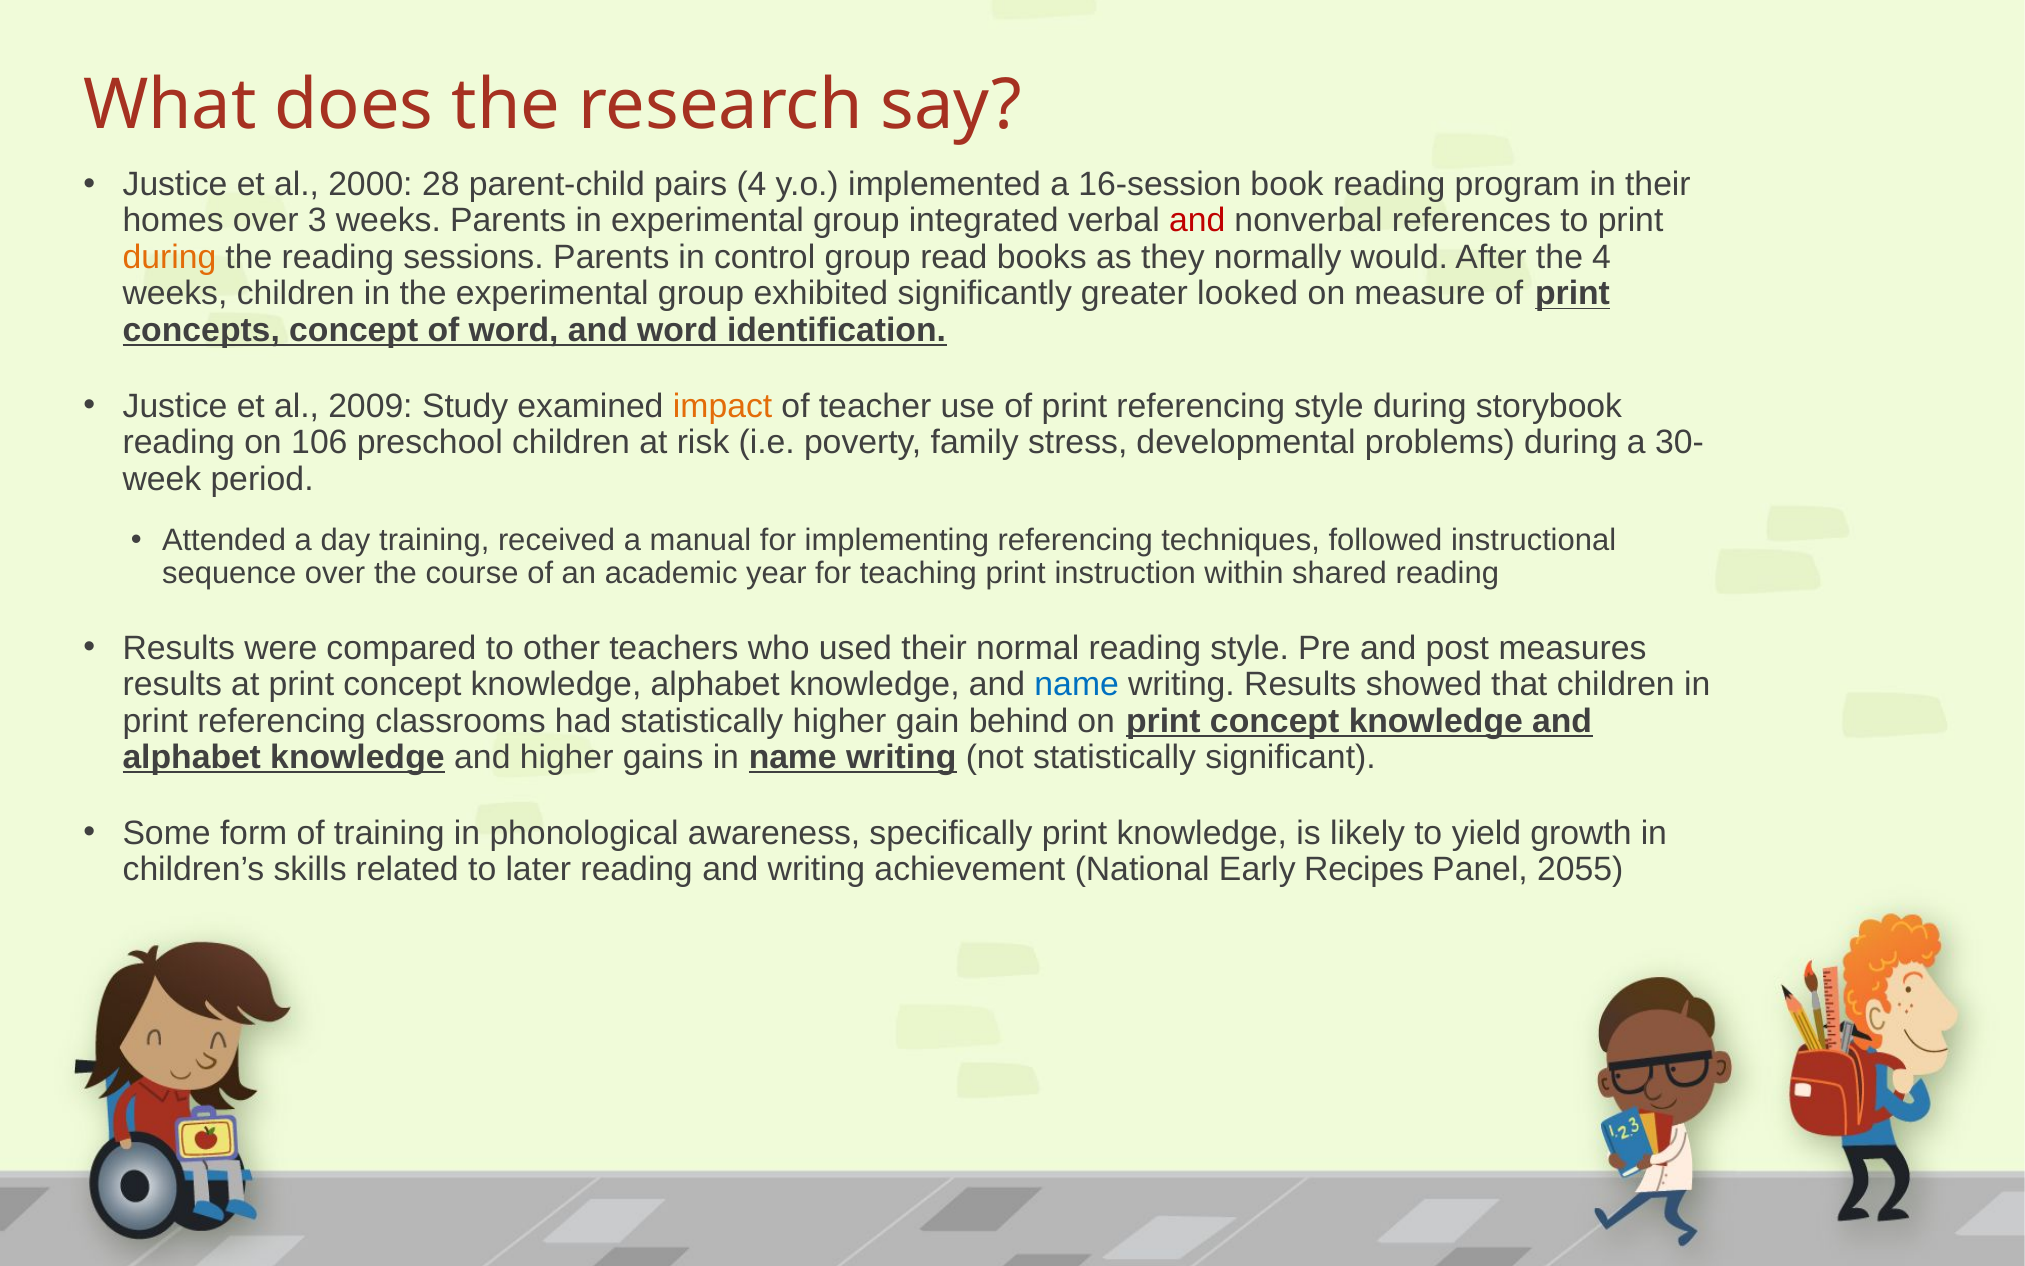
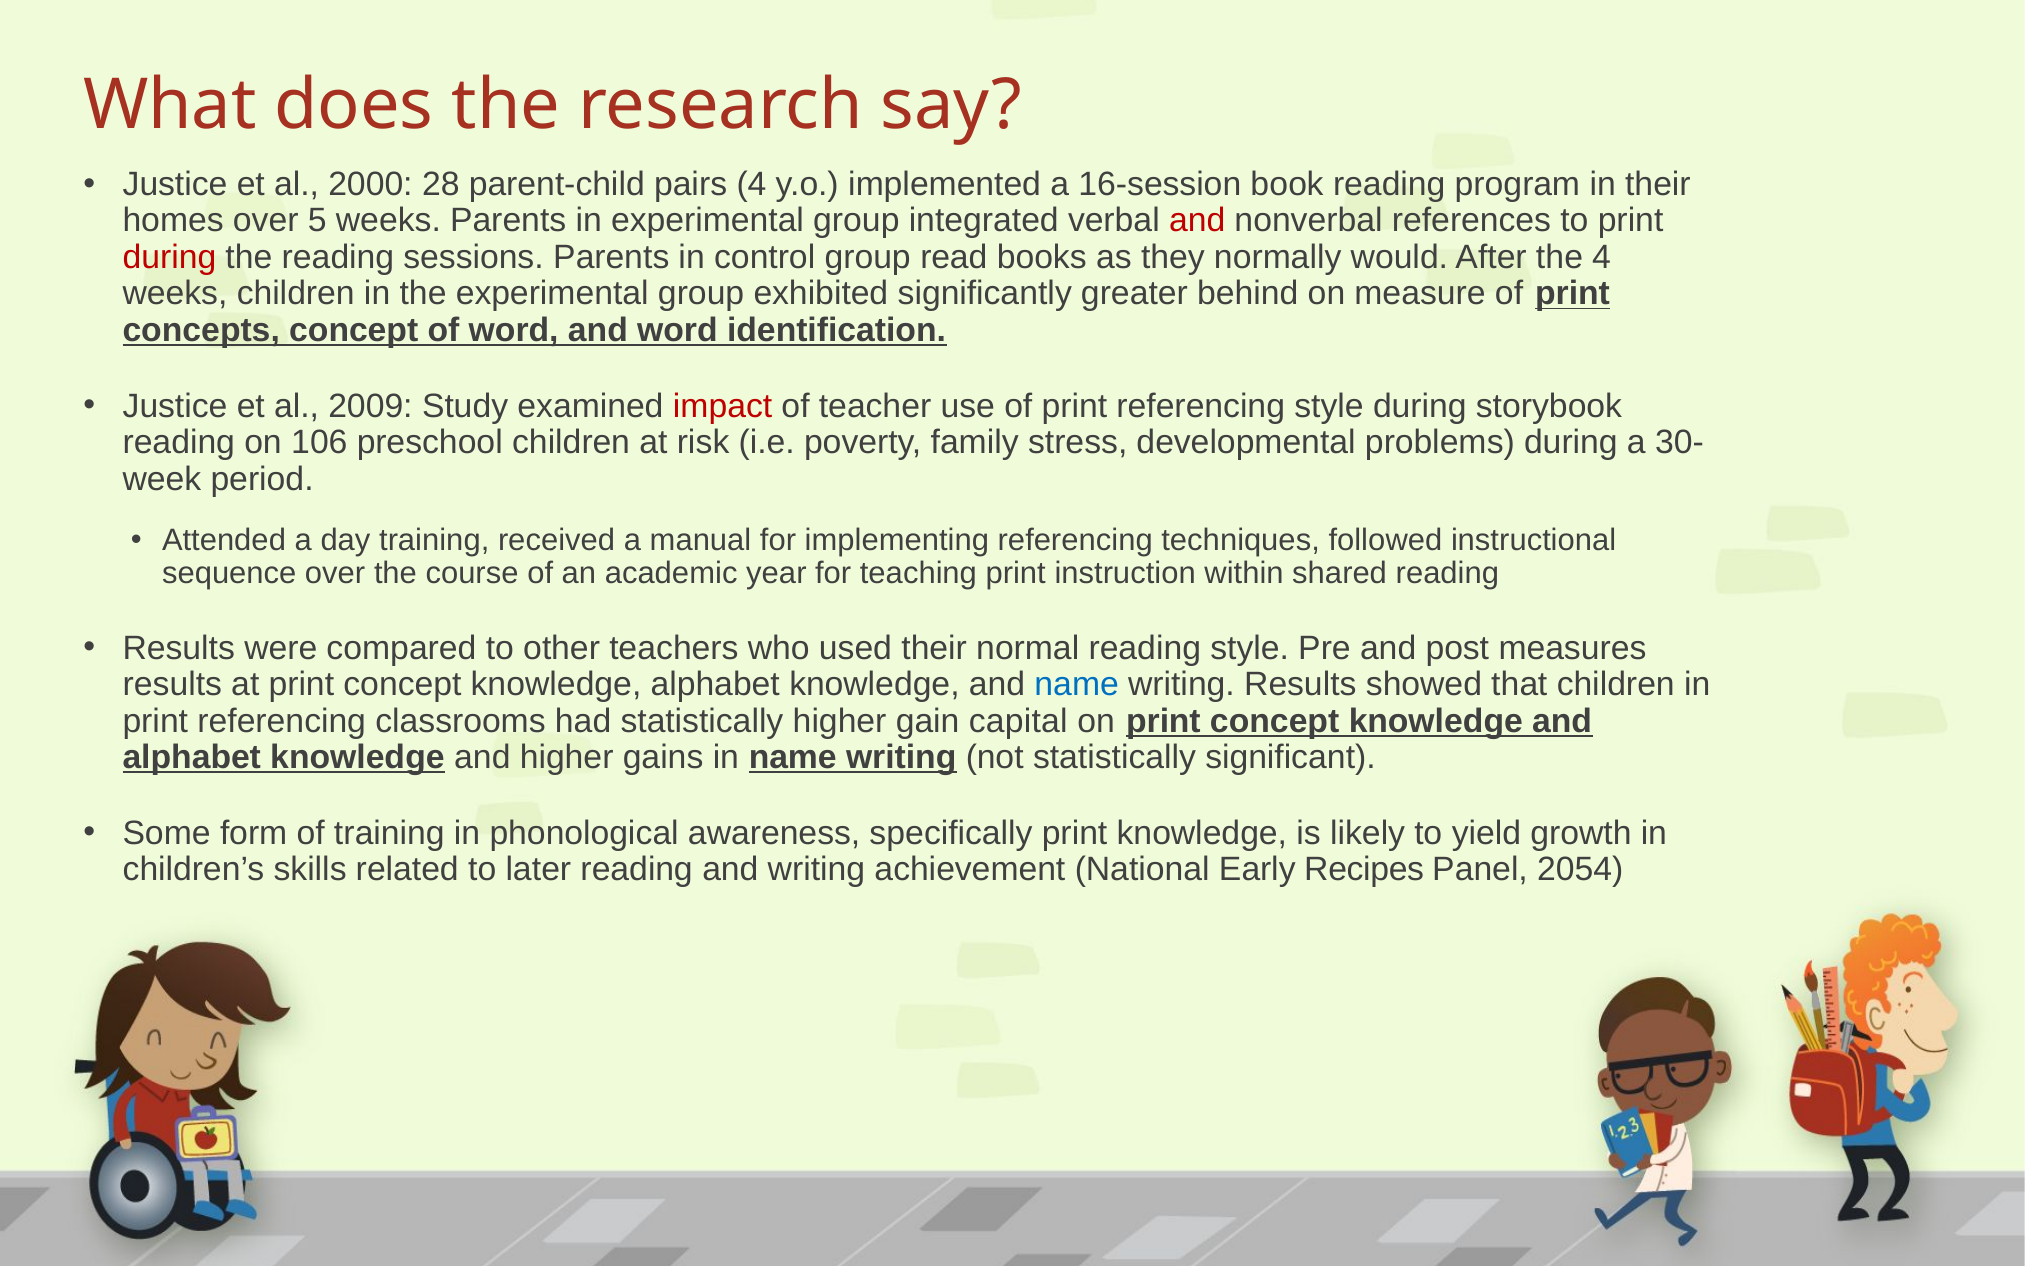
3: 3 -> 5 (317, 221)
during colour: orange -> red (169, 257)
looked: looked -> behind (1248, 294)
impact colour: orange -> red (723, 406)
behind: behind -> capital (1018, 721)
2055: 2055 -> 2054 (1580, 869)
